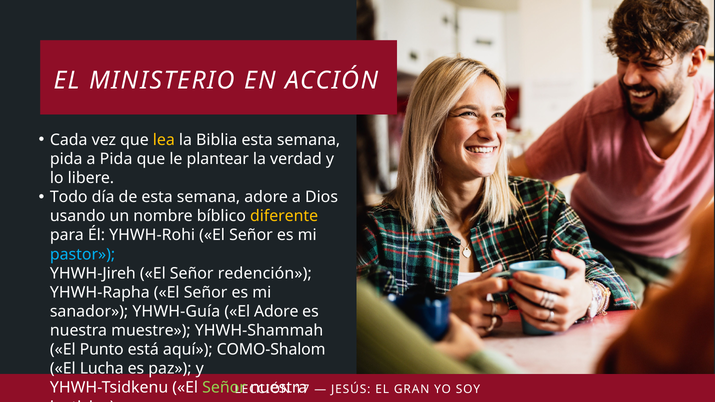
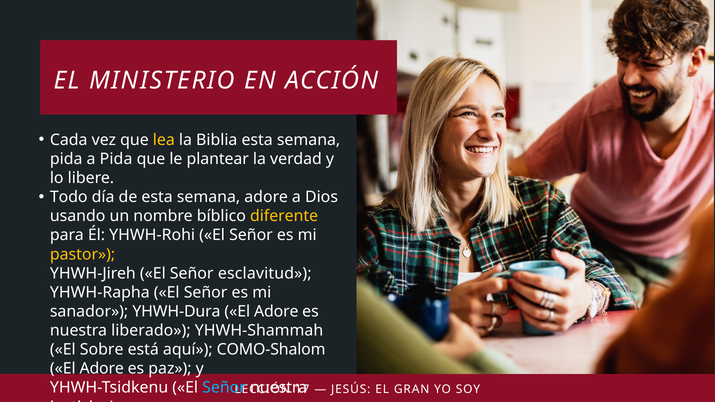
pastor colour: light blue -> yellow (83, 254)
redención: redención -> esclavitud (265, 273)
YHWH-Guía: YHWH-Guía -> YHWH-Dura (176, 312)
muestre: muestre -> liberado (151, 331)
Punto: Punto -> Sobre (102, 350)
Lucha: Lucha -> Adore (102, 369)
Señor colour: light green -> light blue (224, 388)
